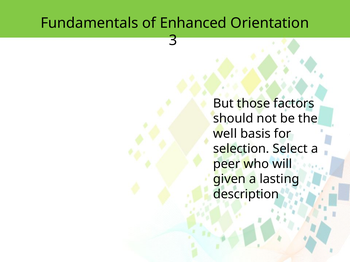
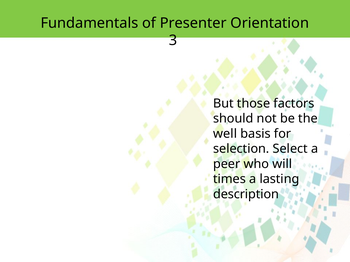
Enhanced: Enhanced -> Presenter (193, 23)
given: given -> times (229, 179)
